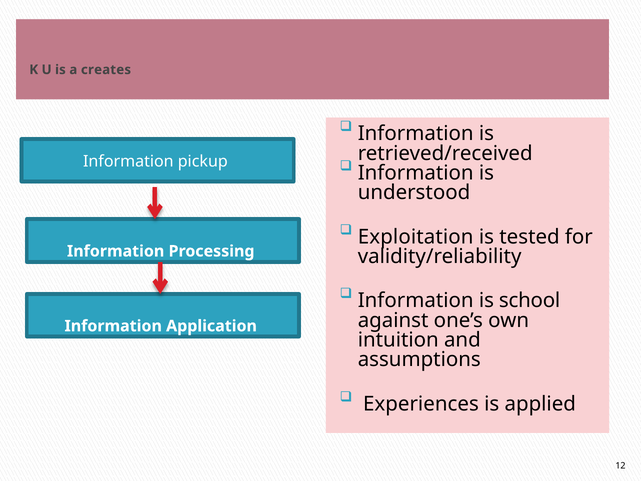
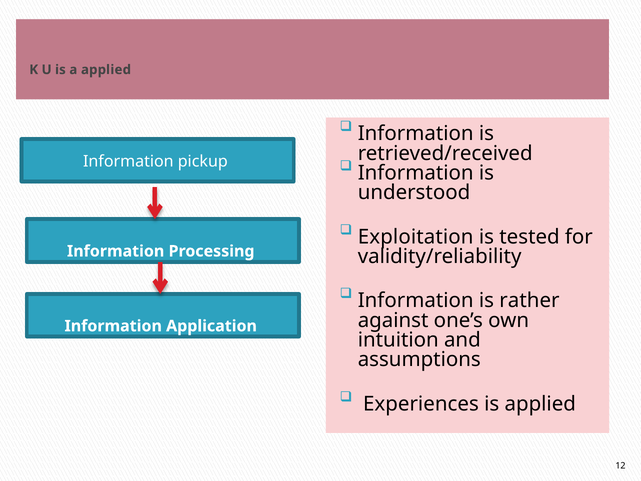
a creates: creates -> applied (106, 70)
school: school -> rather (529, 300)
